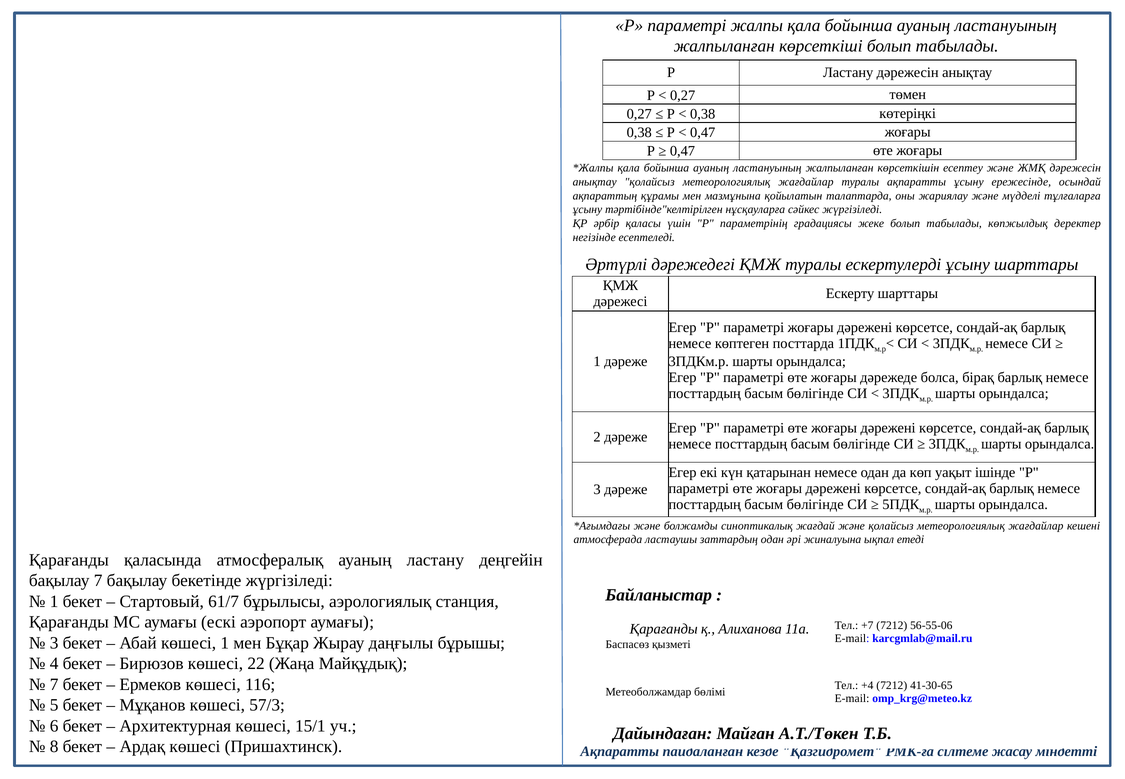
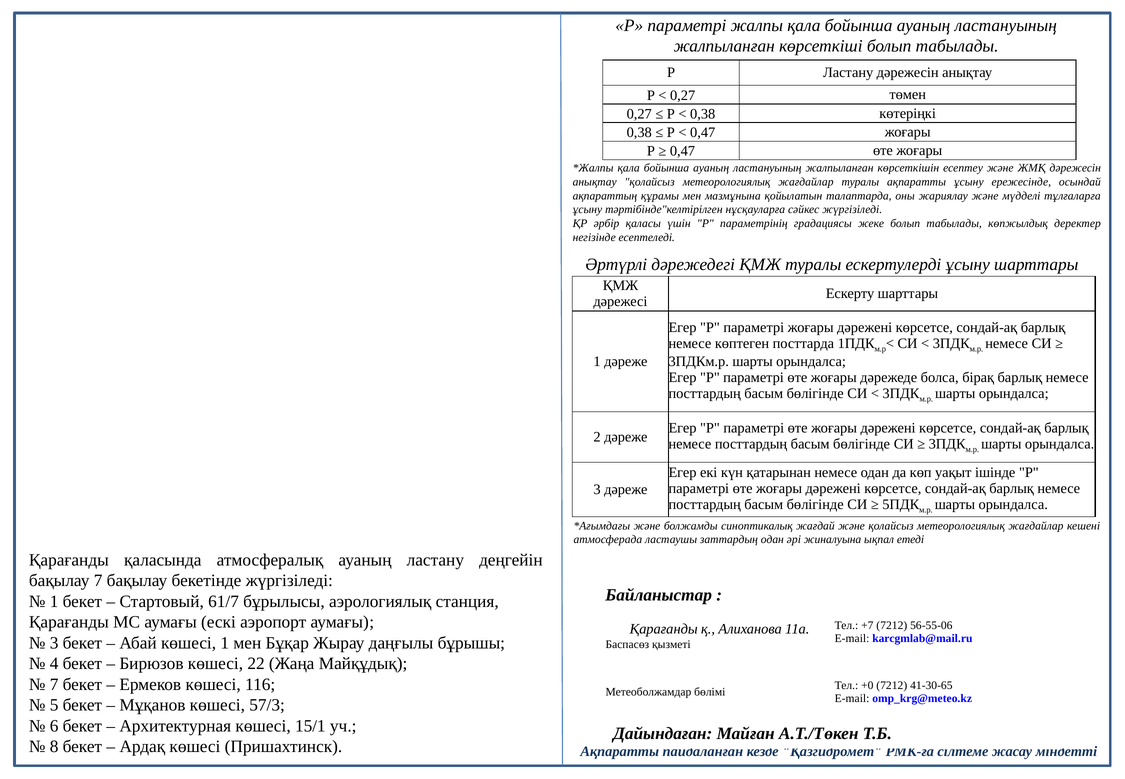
+4: +4 -> +0 (867, 685)
